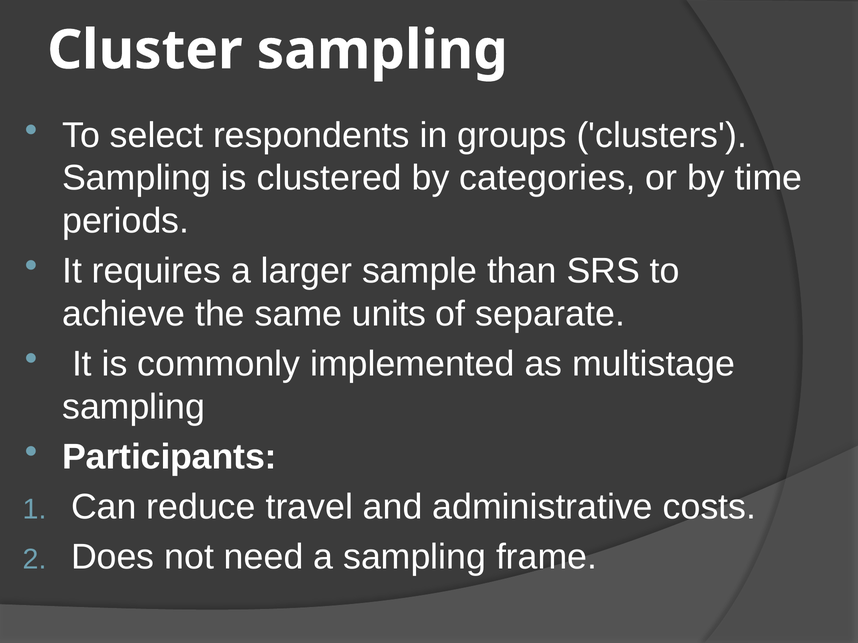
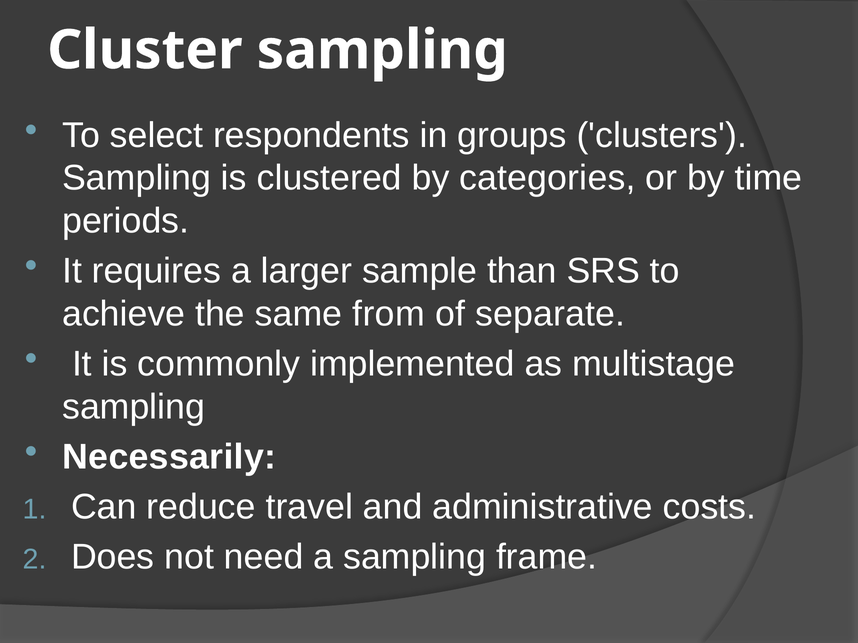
units: units -> from (389, 314)
Participants: Participants -> Necessarily (169, 457)
